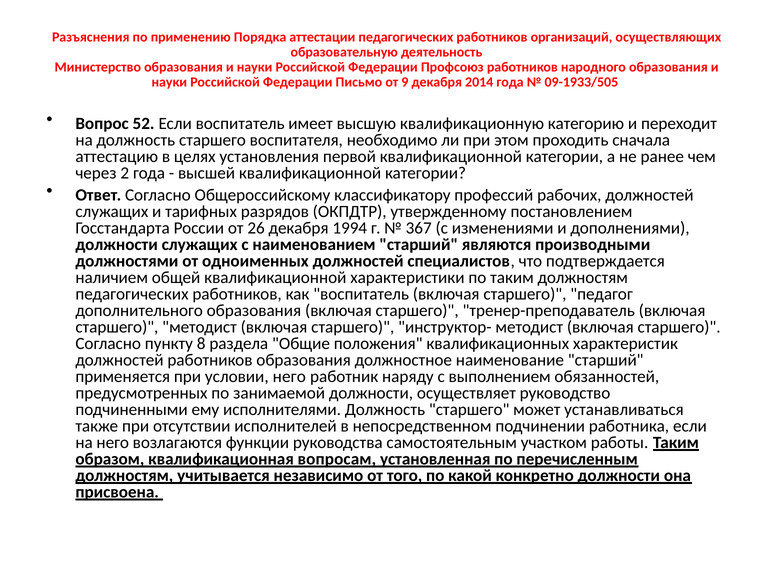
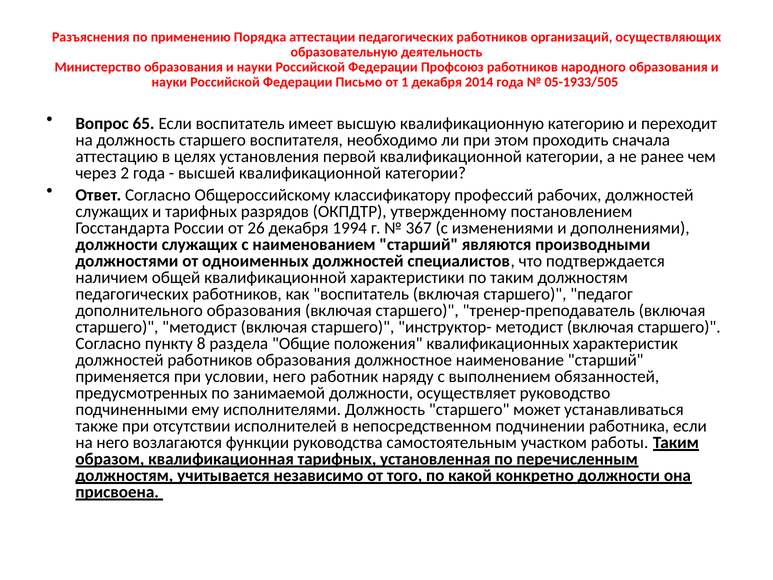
9: 9 -> 1 (405, 82)
09-1933/505: 09-1933/505 -> 05-1933/505 (581, 82)
52: 52 -> 65 (144, 123)
квалификационная вопросам: вопросам -> тарифных (337, 459)
